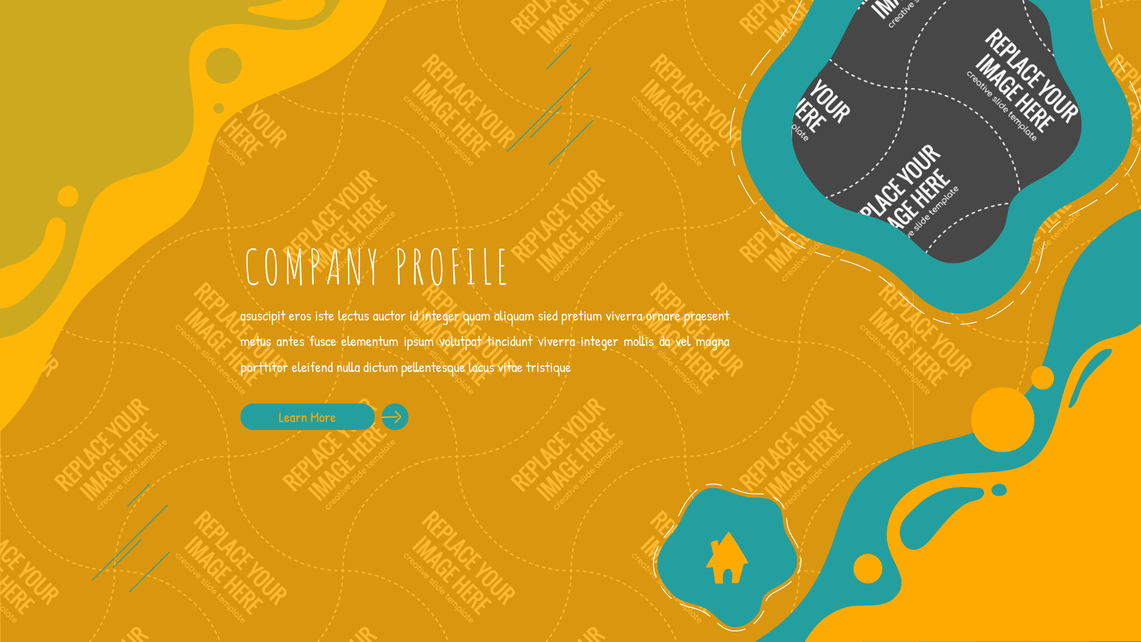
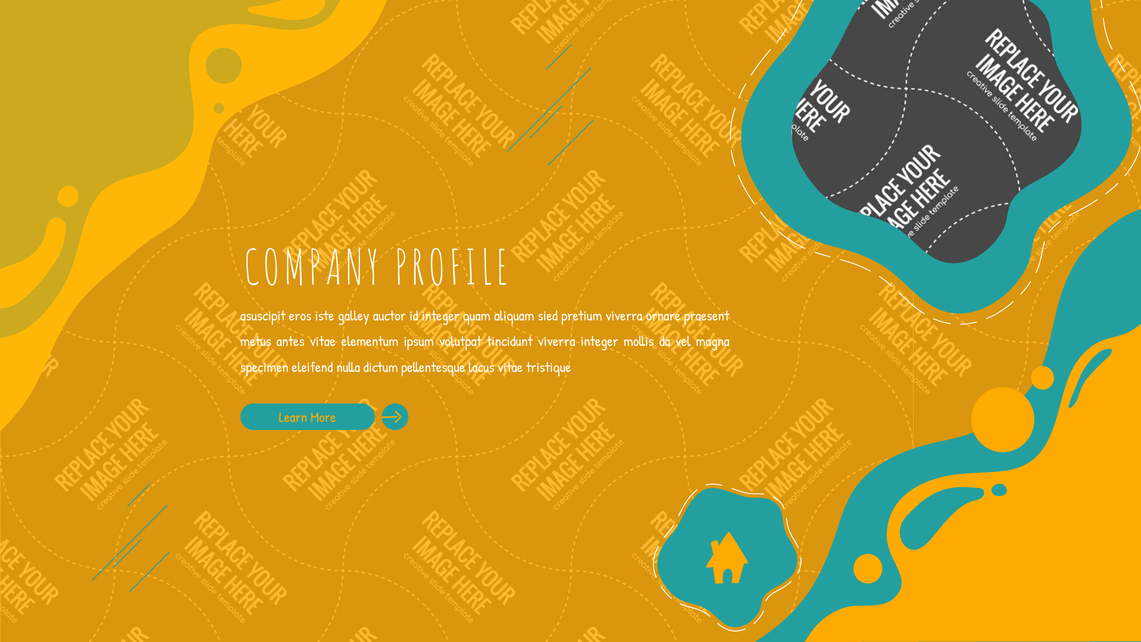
lectus: lectus -> galley (354, 316)
antes fusce: fusce -> vitae (323, 342)
porttitor: porttitor -> specimen (264, 367)
